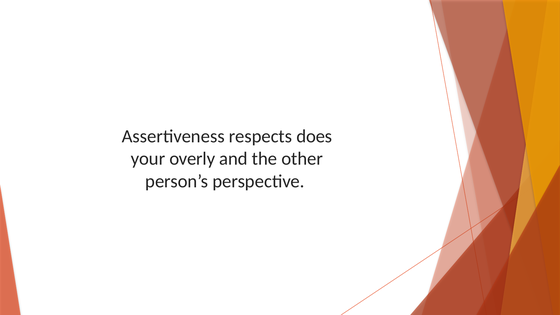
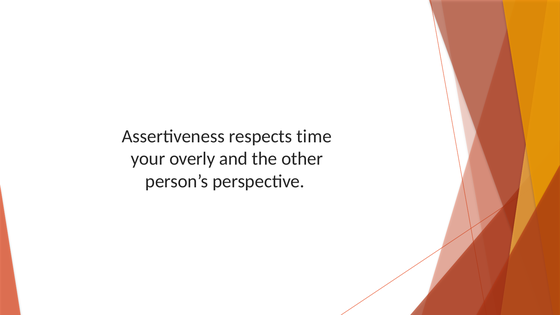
does: does -> time (314, 136)
